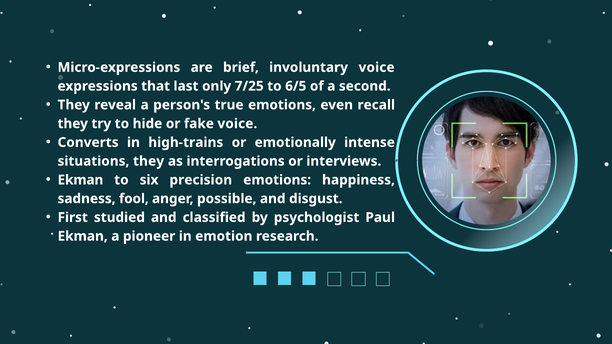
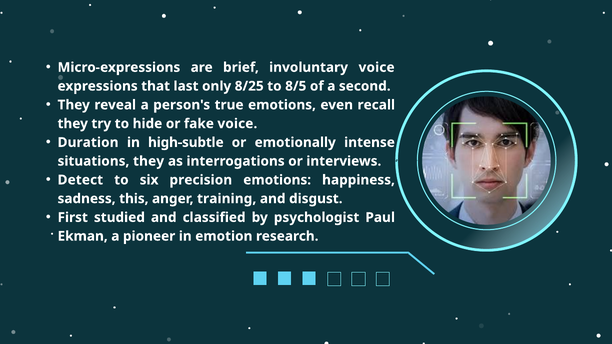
7/25: 7/25 -> 8/25 (249, 86)
6/5: 6/5 -> 8/5 (296, 86)
Converts: Converts -> Duration (88, 142)
high-trains: high-trains -> high-subtle (186, 142)
Ekman: Ekman -> Detect (80, 180)
fool: fool -> this (134, 199)
possible: possible -> training (227, 199)
